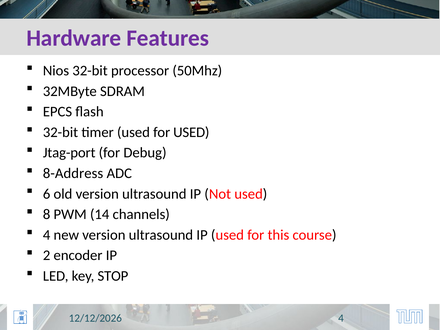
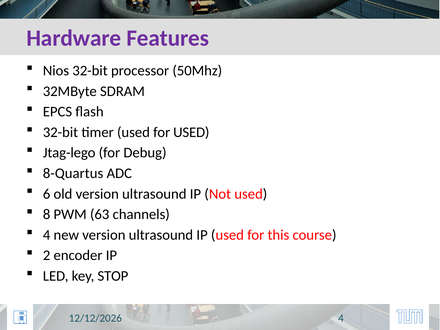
Jtag-port: Jtag-port -> Jtag-lego (69, 153)
8-Address: 8-Address -> 8-Quartus (73, 173)
14: 14 -> 63 (100, 214)
